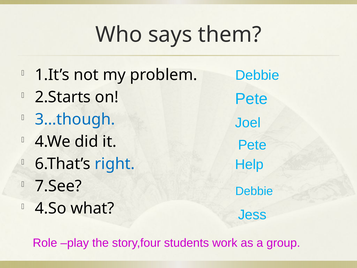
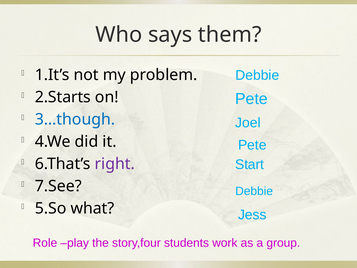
Help: Help -> Start (250, 164)
right colour: blue -> purple (115, 164)
4.So: 4.So -> 5.So (51, 208)
